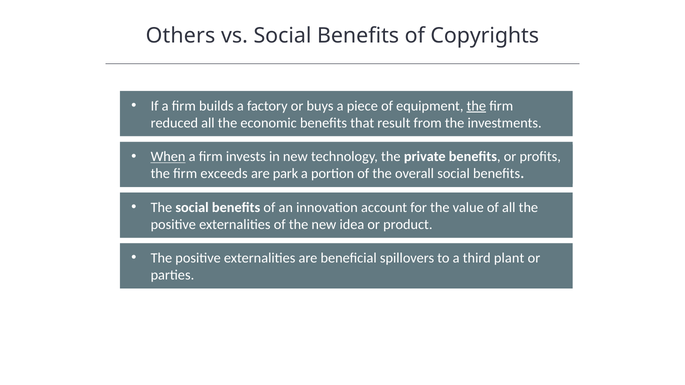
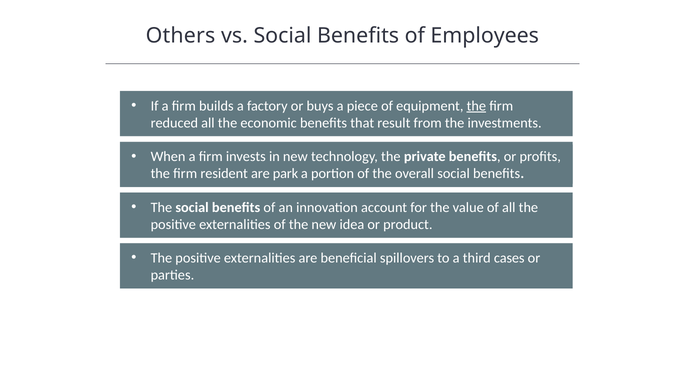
Copyrights: Copyrights -> Employees (485, 36)
When underline: present -> none (168, 157)
exceeds: exceeds -> resident (224, 174)
plant: plant -> cases (509, 258)
